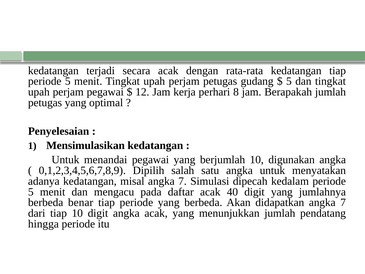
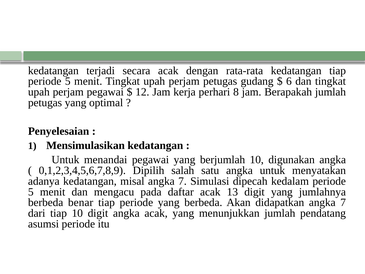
5: 5 -> 6 (289, 81)
40: 40 -> 13 (232, 192)
hingga: hingga -> asumsi (43, 224)
